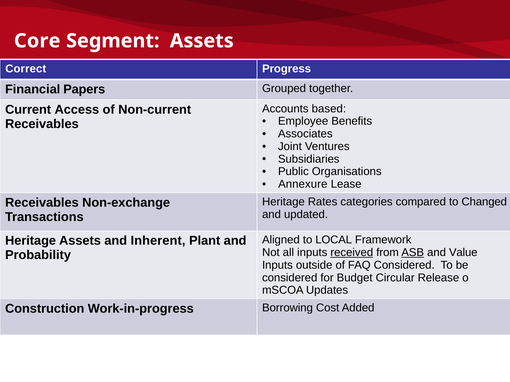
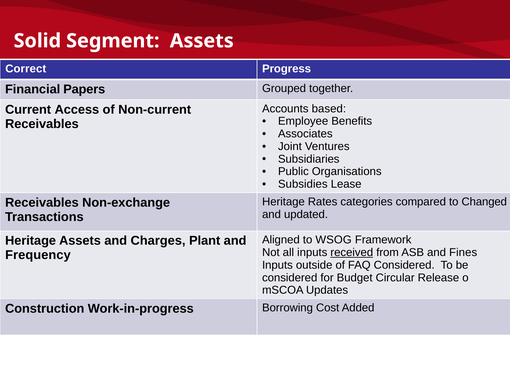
Core: Core -> Solid (37, 41)
Annexure: Annexure -> Subsidies (303, 184)
LOCAL: LOCAL -> WSOG (334, 240)
Inherent: Inherent -> Charges (158, 241)
ASB underline: present -> none (413, 253)
Value: Value -> Fines (463, 253)
Probability: Probability -> Frequency (38, 255)
